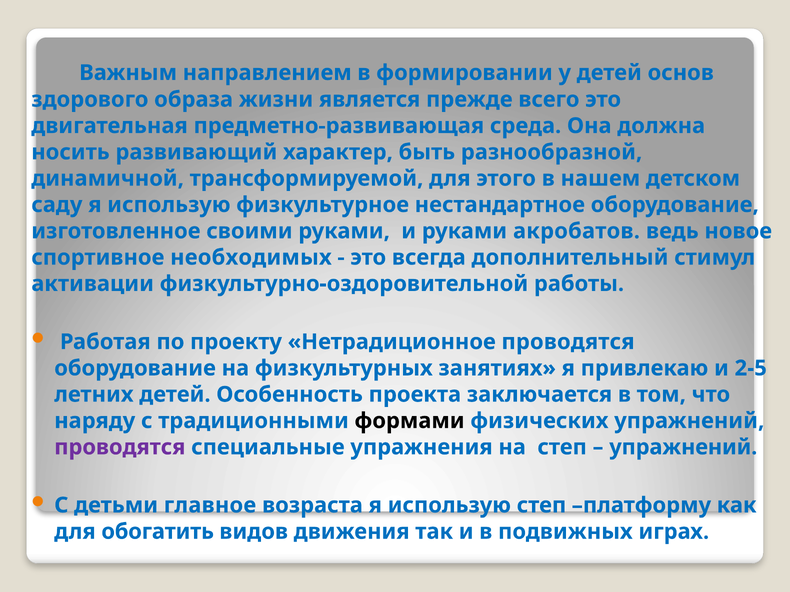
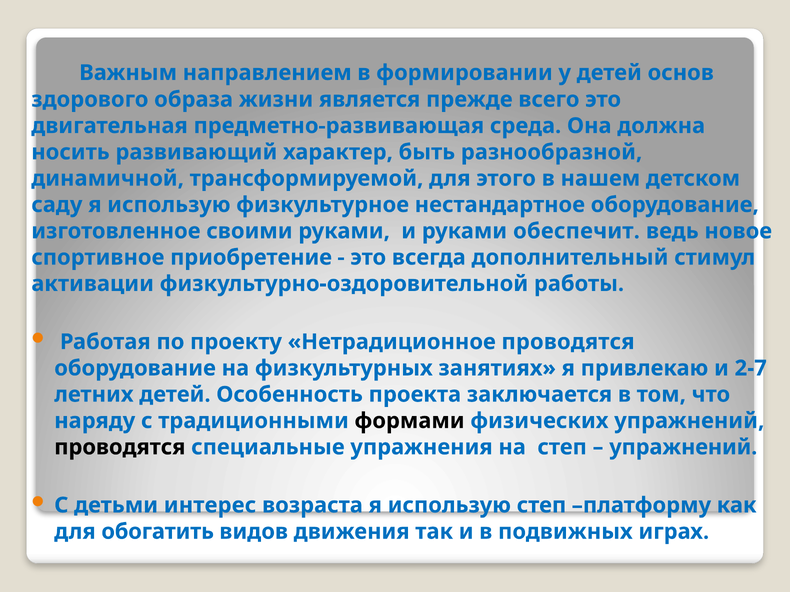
акробатов: акробатов -> обеспечит (576, 231)
необходимых: необходимых -> приобретение (251, 258)
2-5: 2-5 -> 2-7 (751, 368)
проводятся colour: purple -> black (120, 448)
главное: главное -> интерес (210, 506)
